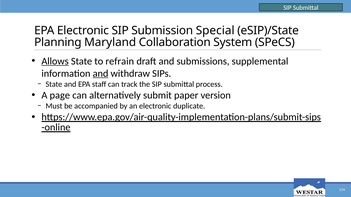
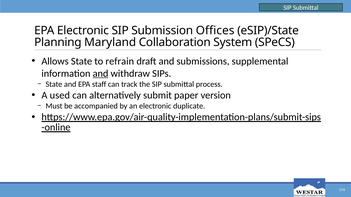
Special: Special -> Offices (215, 30)
Allows underline: present -> none (55, 61)
page: page -> used (60, 95)
